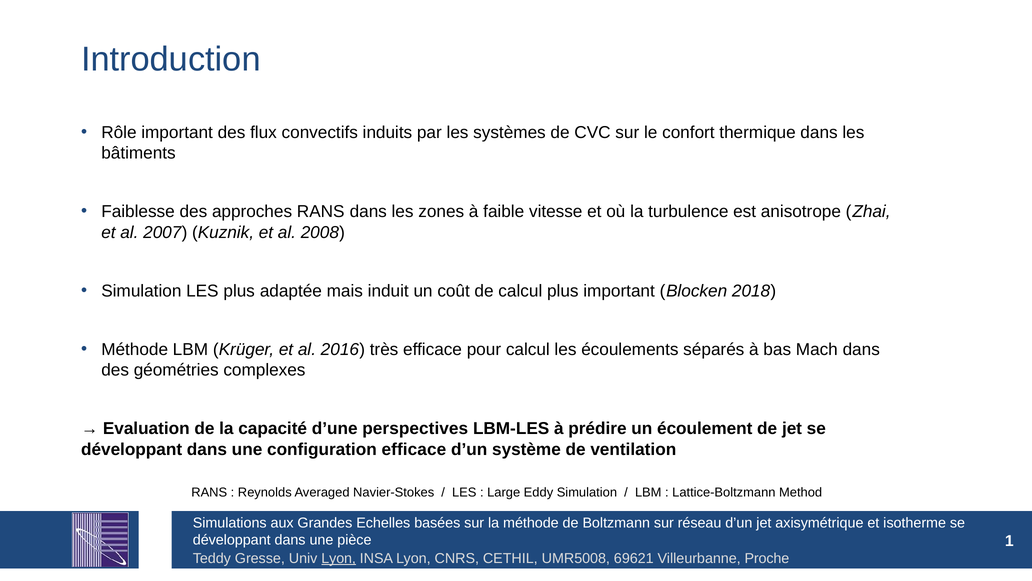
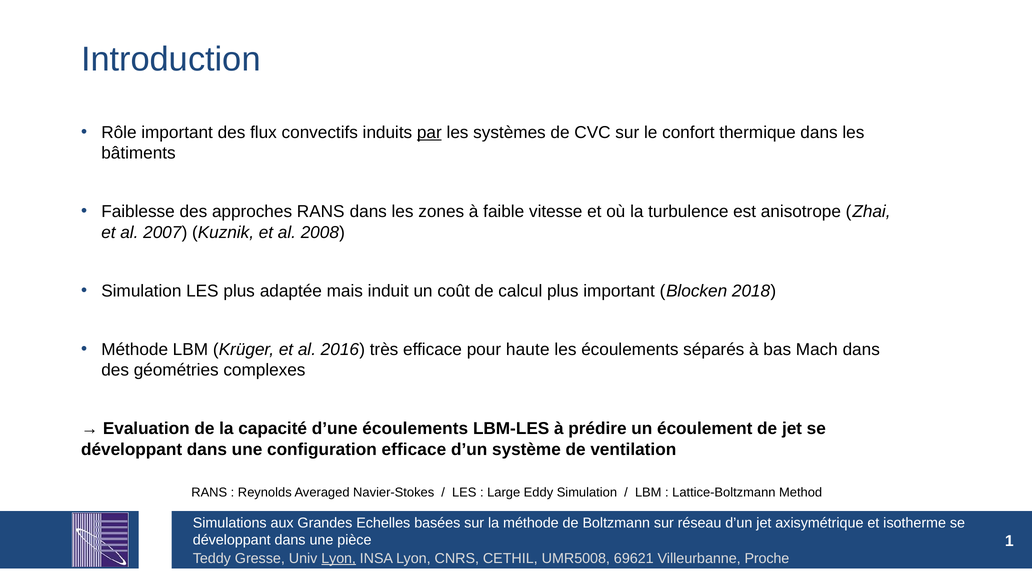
par underline: none -> present (429, 132)
pour calcul: calcul -> haute (528, 349)
d’une perspectives: perspectives -> écoulements (415, 428)
